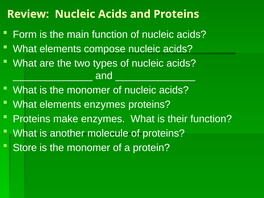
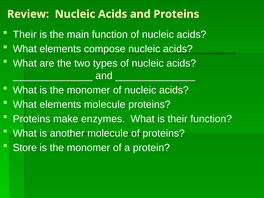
Form: Form -> Their (25, 35)
elements enzymes: enzymes -> molecule (105, 104)
